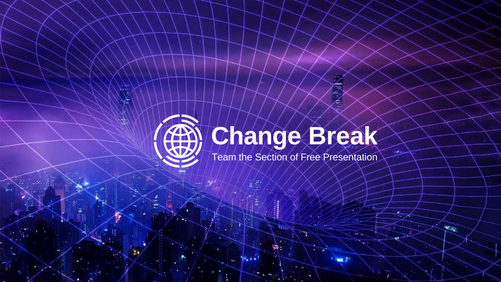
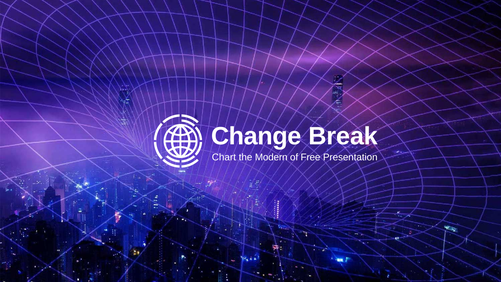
Team: Team -> Chart (224, 157)
Section: Section -> Modern (271, 157)
